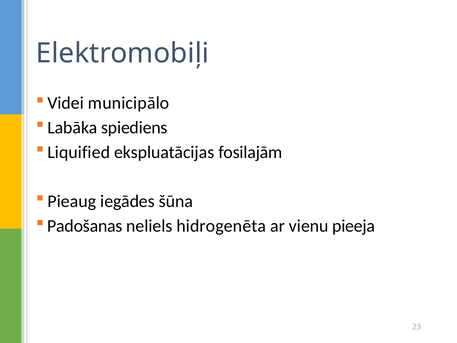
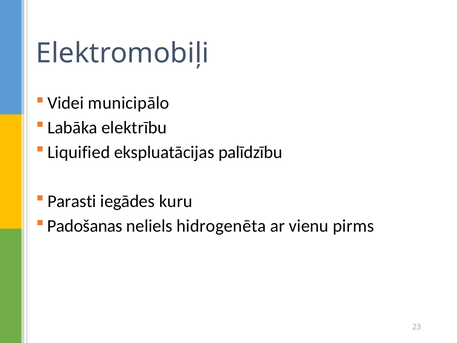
spiediens: spiediens -> elektrību (134, 128)
fosilajām: fosilajām -> palīdzību (250, 152)
Pieaug: Pieaug -> Parasti (72, 201)
šūna: šūna -> kuru (176, 201)
pieeja: pieeja -> pirms (353, 226)
